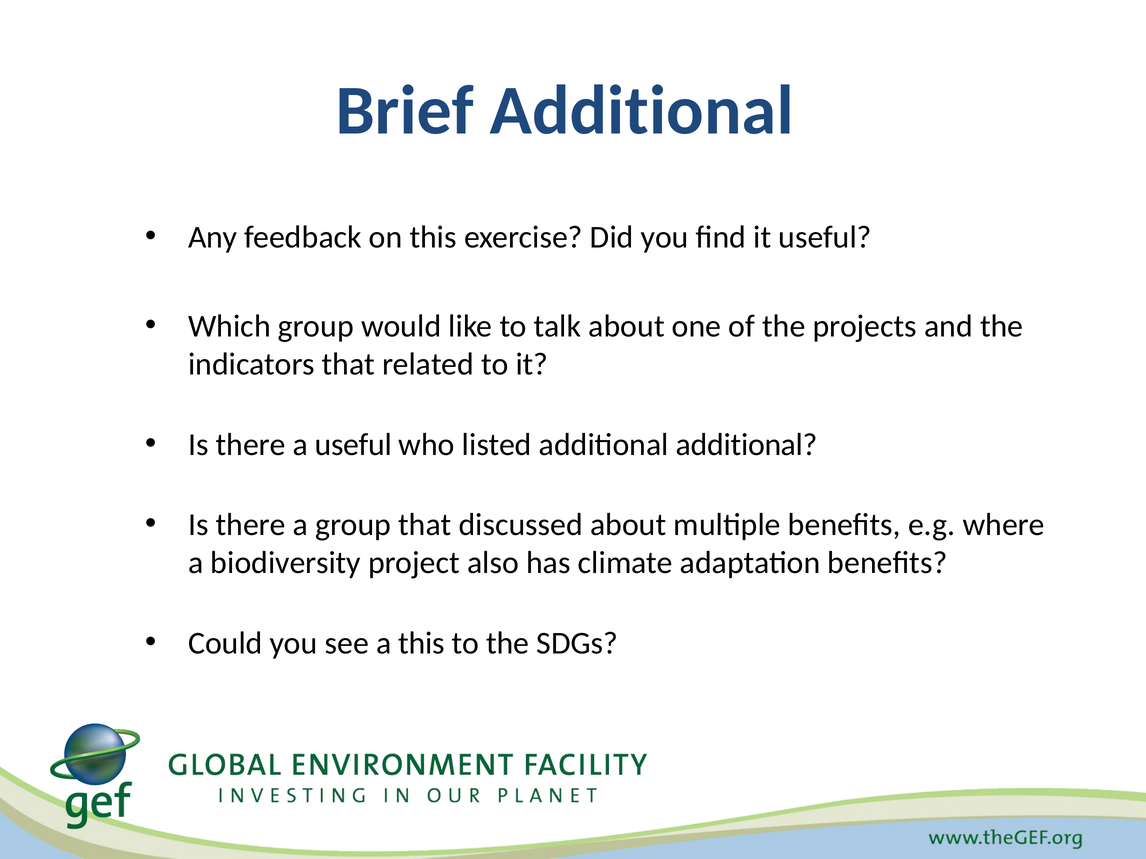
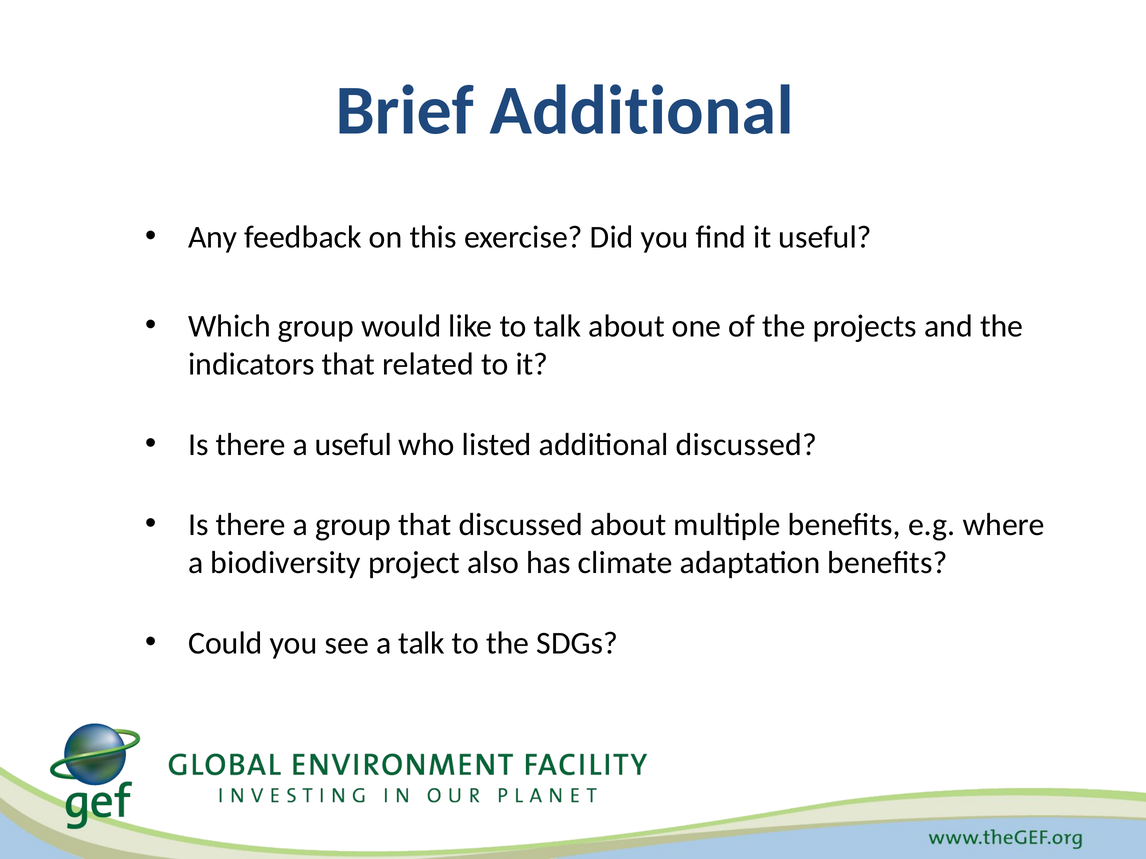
additional additional: additional -> discussed (747, 445)
a this: this -> talk (422, 643)
